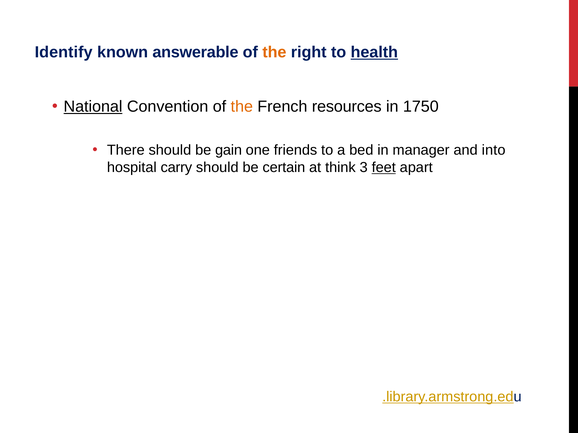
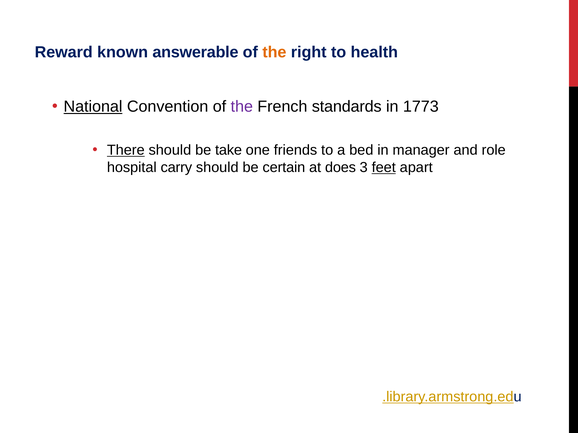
Identify: Identify -> Reward (64, 52)
health underline: present -> none (374, 52)
the colour: orange -> purple (242, 107)
resources: resources -> standards (347, 107)
1750: 1750 -> 1773 (421, 107)
There underline: none -> present (126, 150)
gain: gain -> take (229, 150)
into: into -> role (494, 150)
think: think -> does (340, 168)
